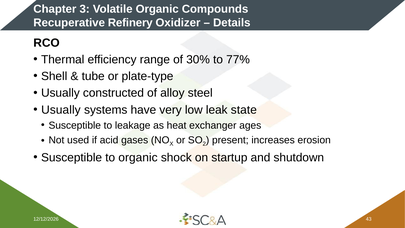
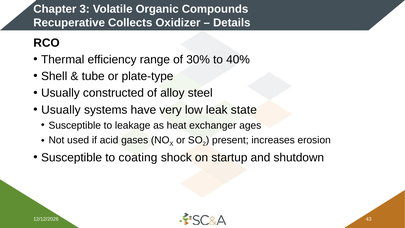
Refinery: Refinery -> Collects (130, 23)
77%: 77% -> 40% (238, 60)
to organic: organic -> coating (138, 157)
